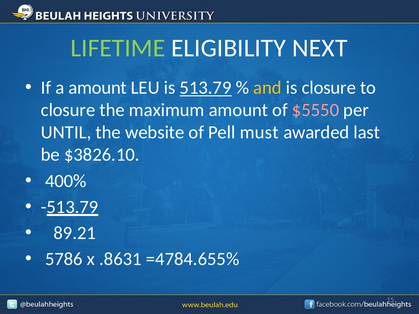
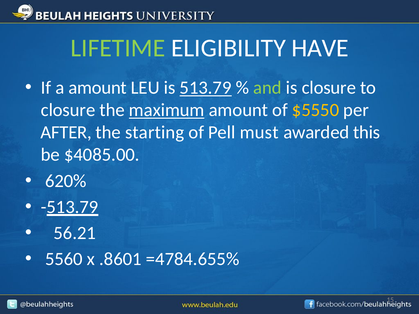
NEXT: NEXT -> HAVE (320, 48)
and colour: yellow -> light green (268, 88)
maximum underline: none -> present (167, 110)
$5550 colour: pink -> yellow (316, 110)
UNTIL: UNTIL -> AFTER (66, 133)
website: website -> starting (155, 133)
last: last -> this (367, 133)
$3826.10: $3826.10 -> $4085.00 (102, 155)
400%: 400% -> 620% (66, 181)
89.21: 89.21 -> 56.21 (75, 233)
5786: 5786 -> 5560 (64, 259)
.8631: .8631 -> .8601 (120, 259)
